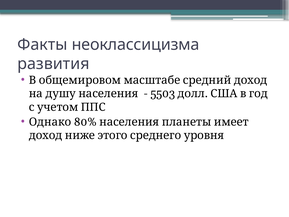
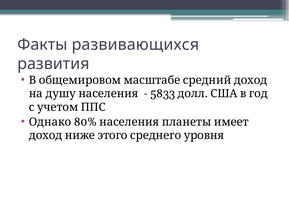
неоклассицизма: неоклассицизма -> развивающихся (135, 44)
5503: 5503 -> 5833 (163, 94)
